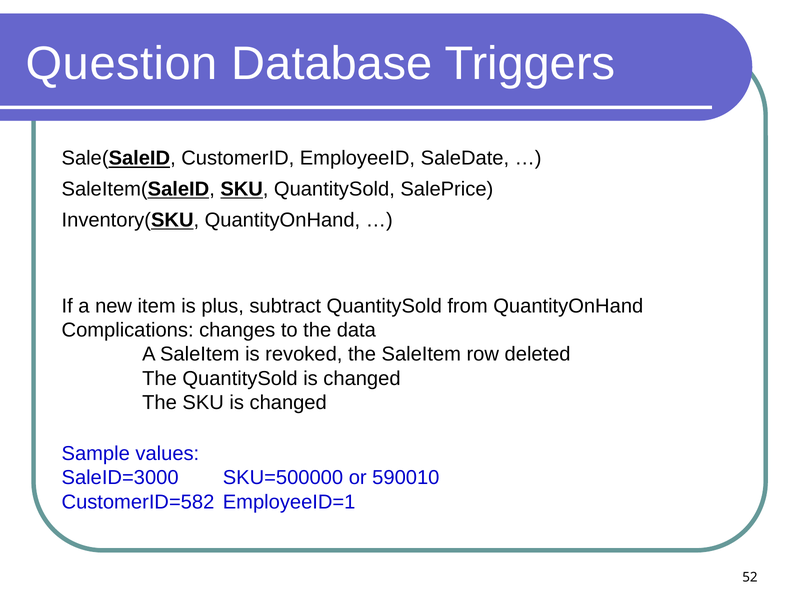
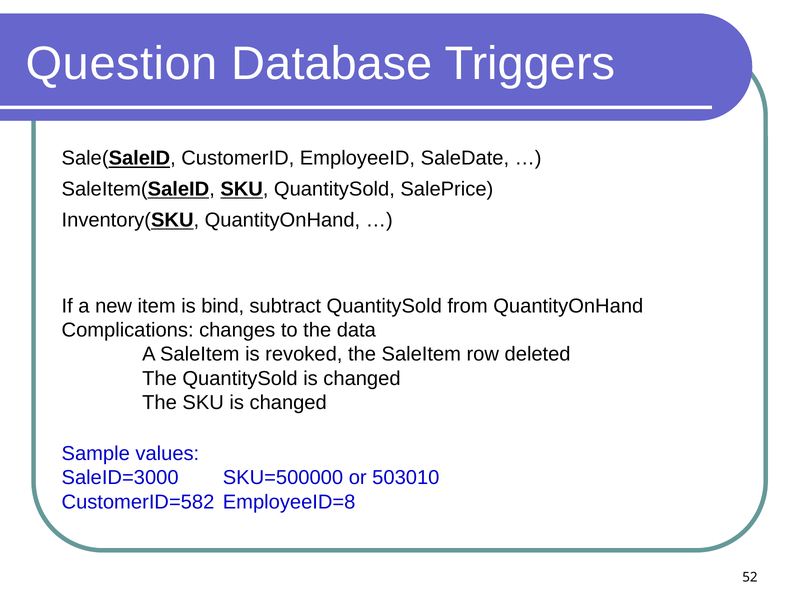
plus: plus -> bind (223, 306)
590010: 590010 -> 503010 (406, 478)
EmployeeID=1: EmployeeID=1 -> EmployeeID=8 (289, 502)
